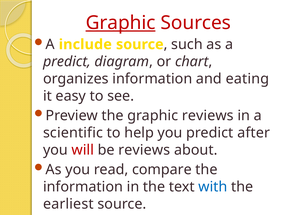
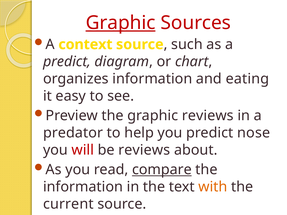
include: include -> context (85, 45)
scientific: scientific -> predator (73, 133)
after: after -> nose (254, 133)
compare underline: none -> present (162, 170)
with colour: blue -> orange (213, 187)
earliest: earliest -> current (68, 204)
